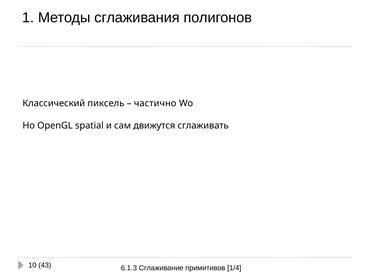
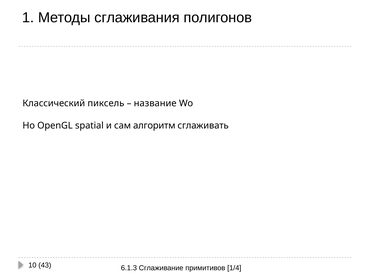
частично: частично -> название (155, 103)
движутся: движутся -> алгоритм (154, 125)
